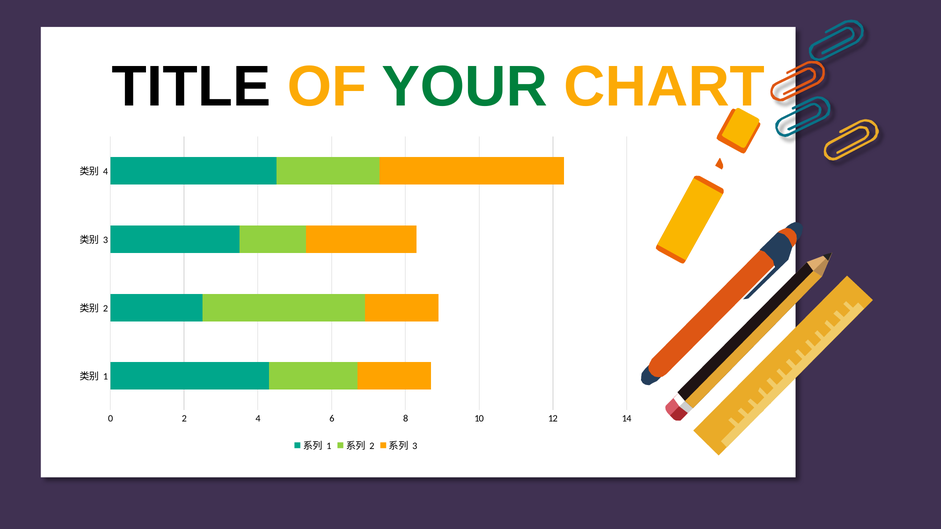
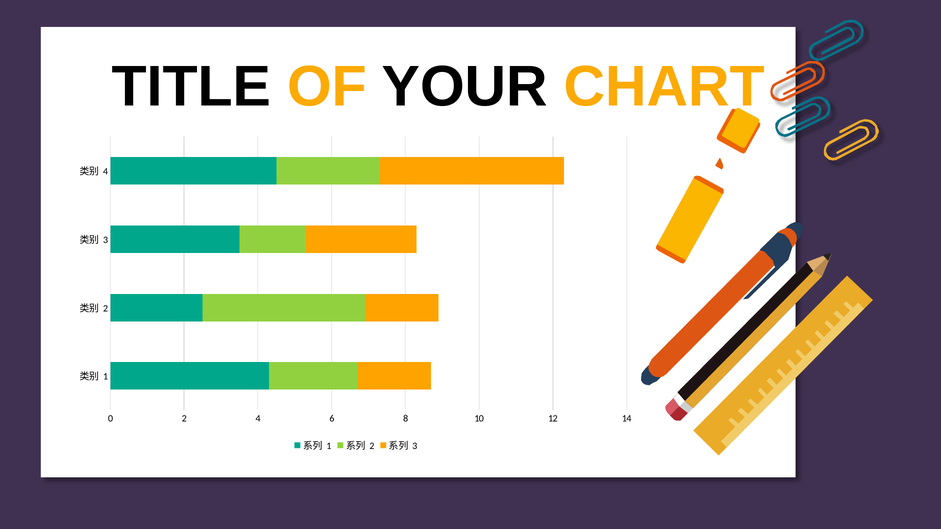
YOUR colour: green -> black (465, 87)
